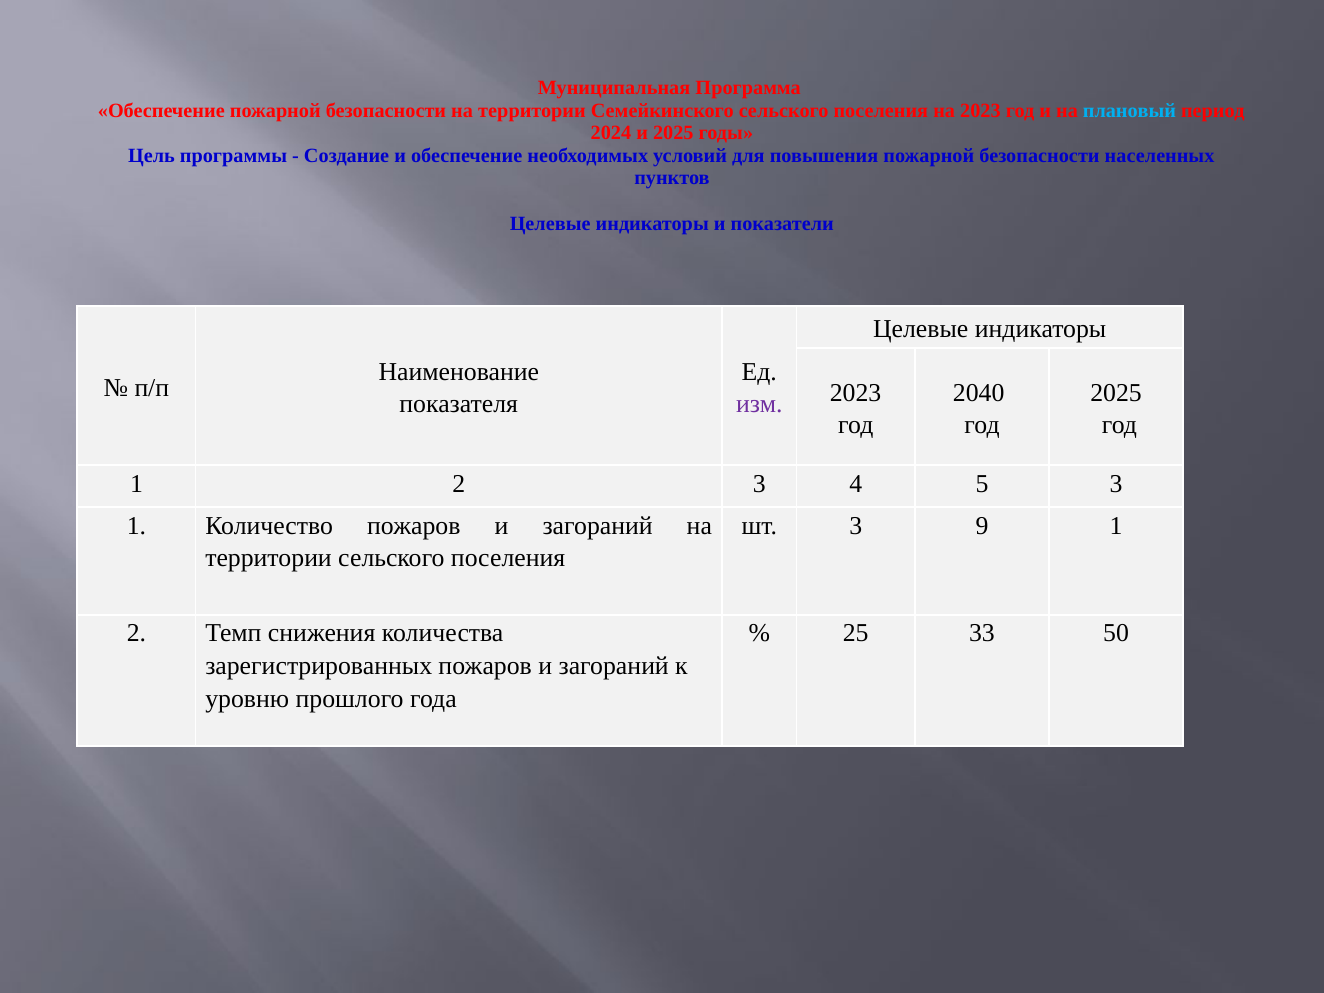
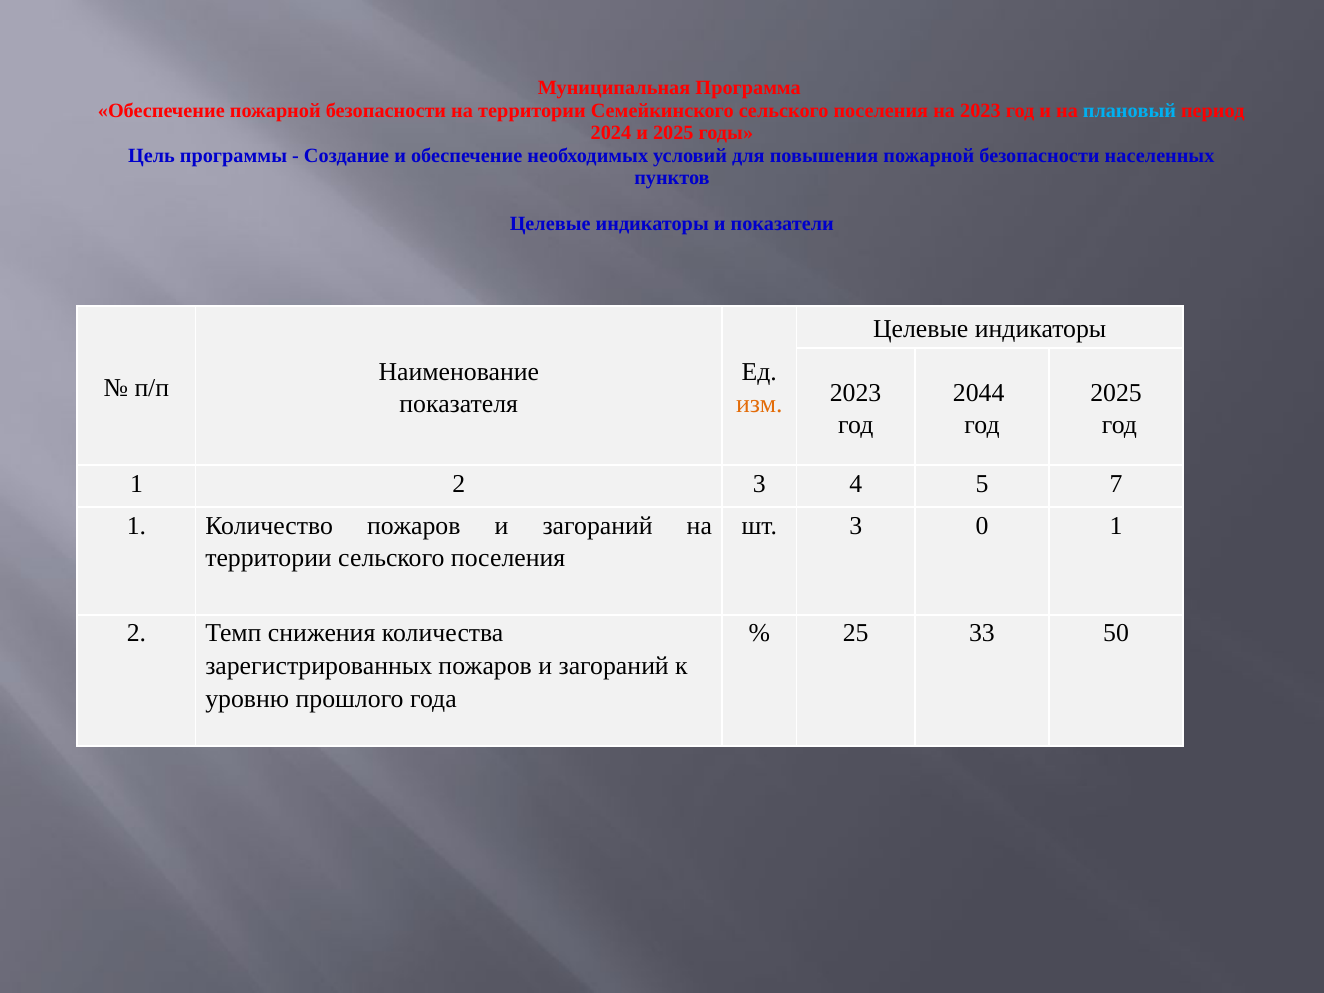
2040: 2040 -> 2044 (979, 393)
изм colour: purple -> orange (759, 404)
5 3: 3 -> 7 (1116, 484)
9: 9 -> 0 (982, 526)
